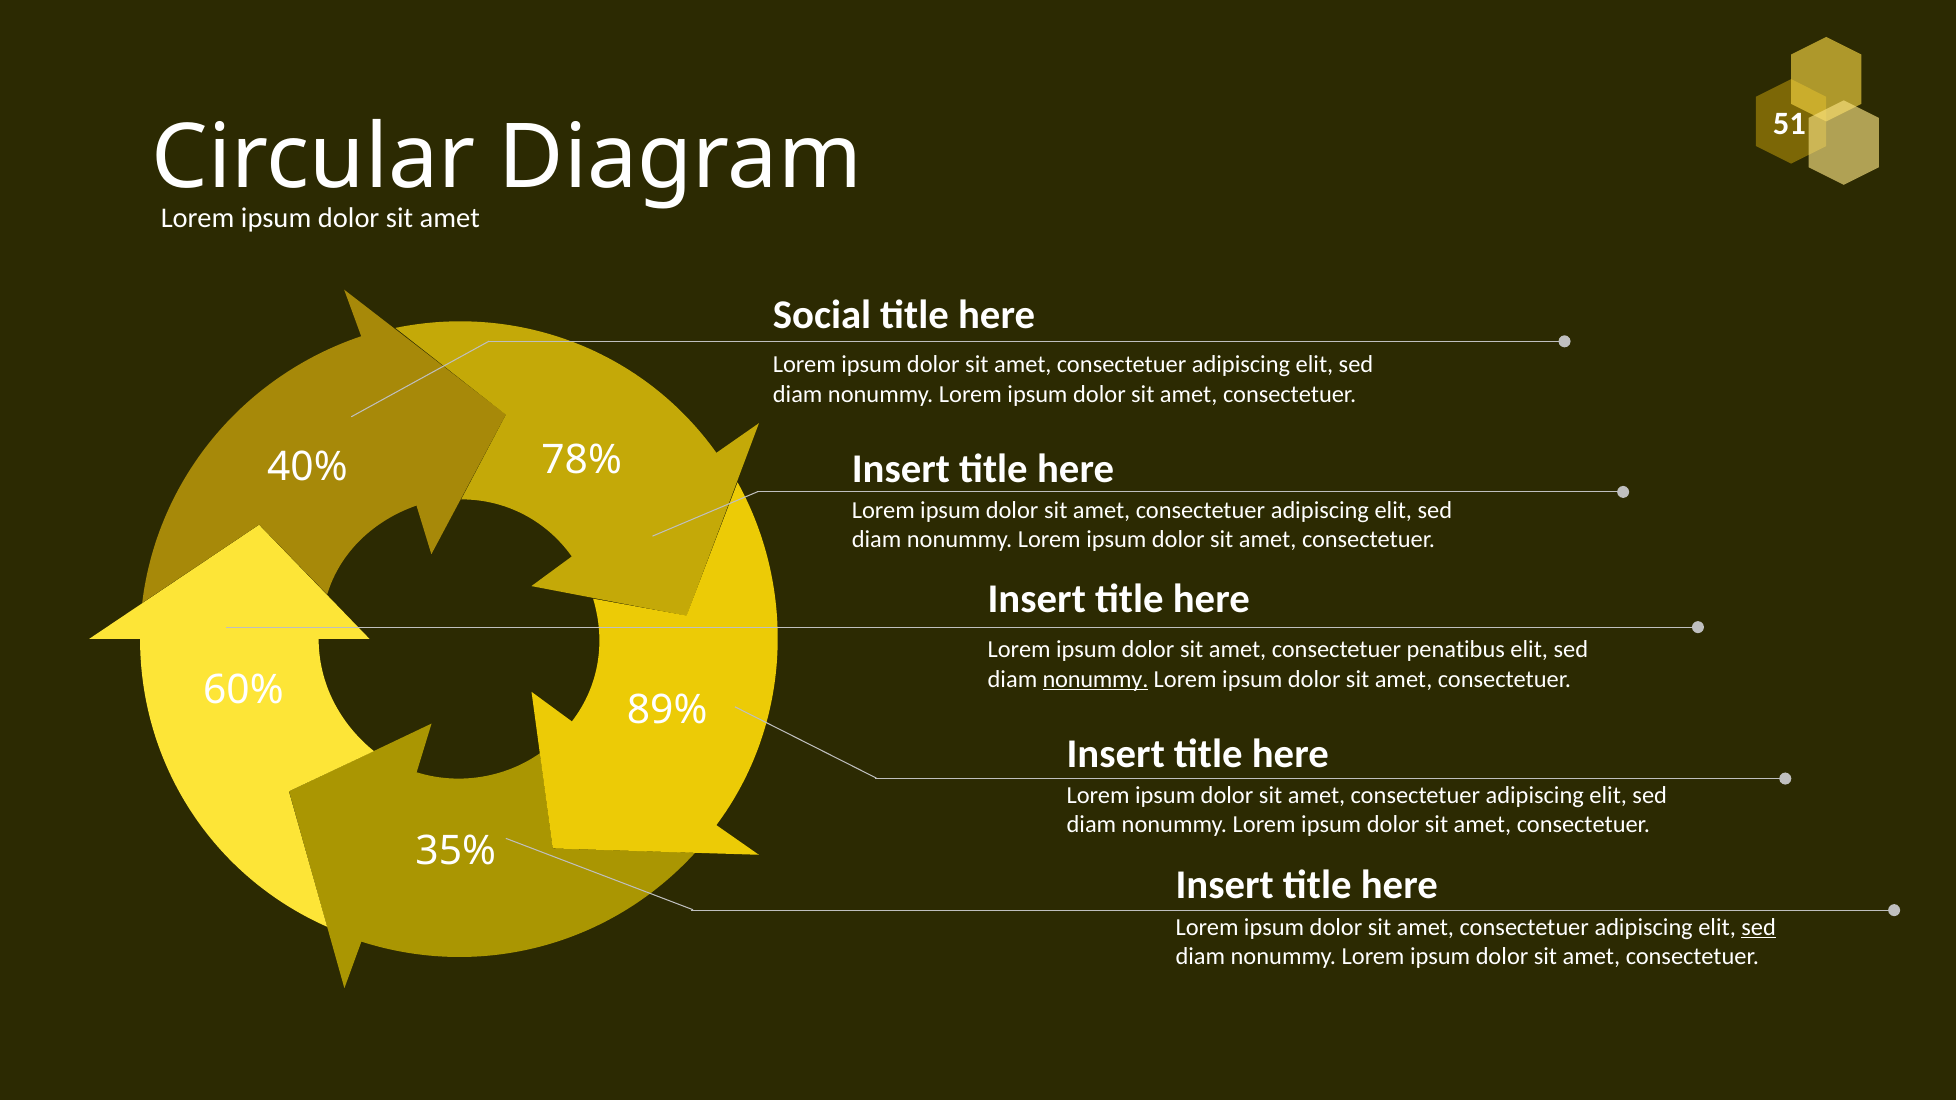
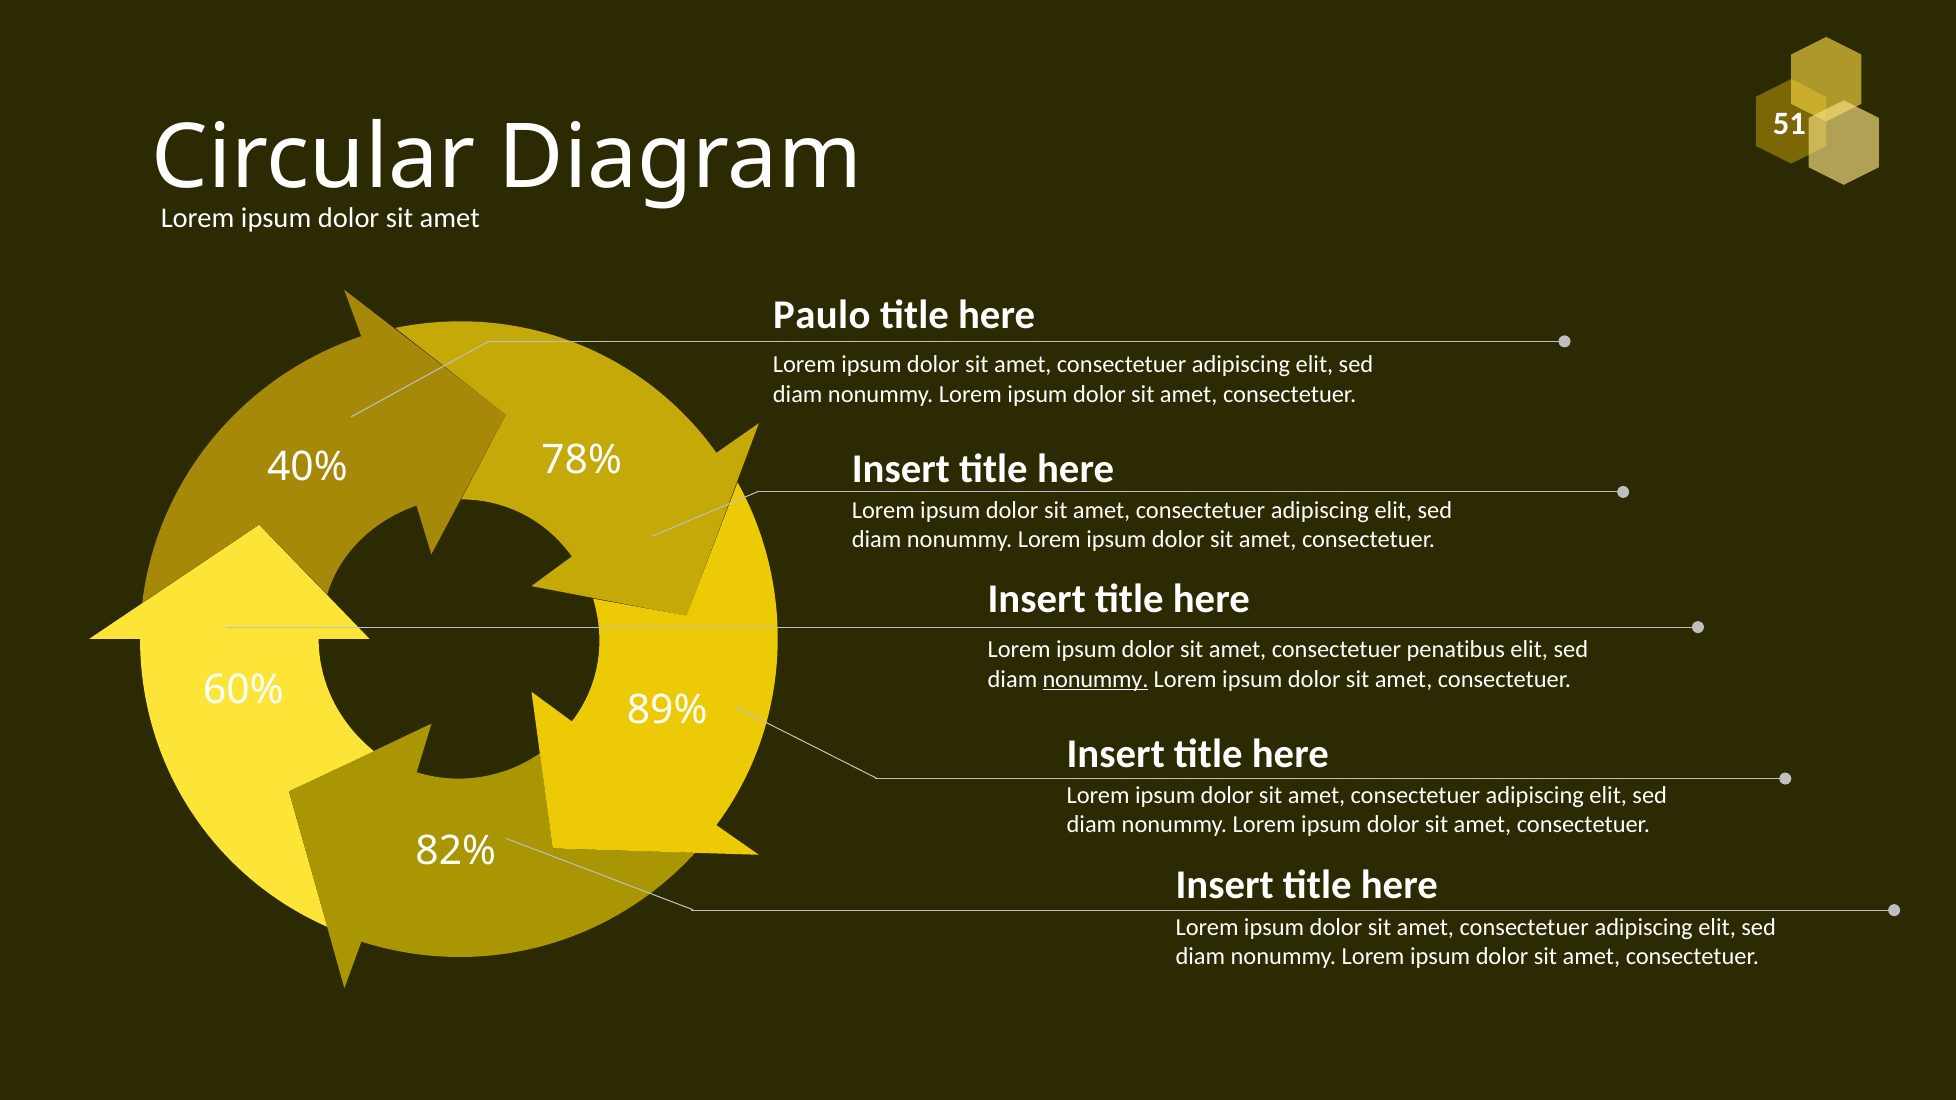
Social: Social -> Paulo (822, 315)
35%: 35% -> 82% (456, 851)
sed underline: present -> none (1759, 927)
